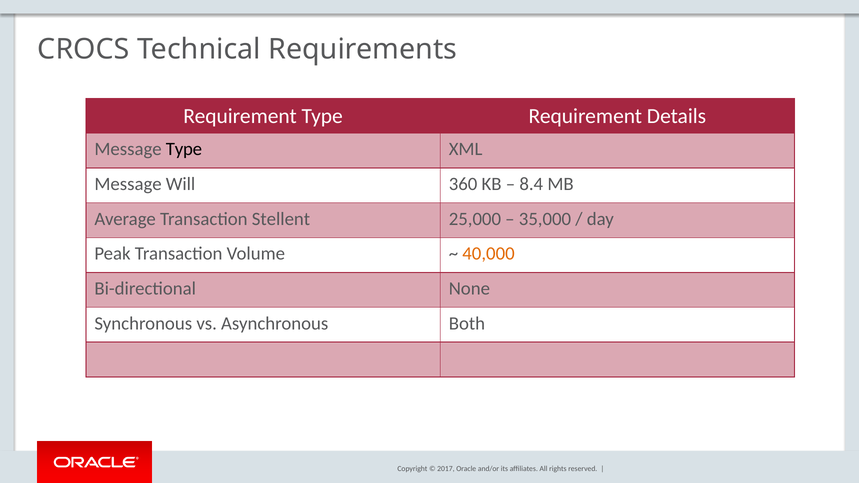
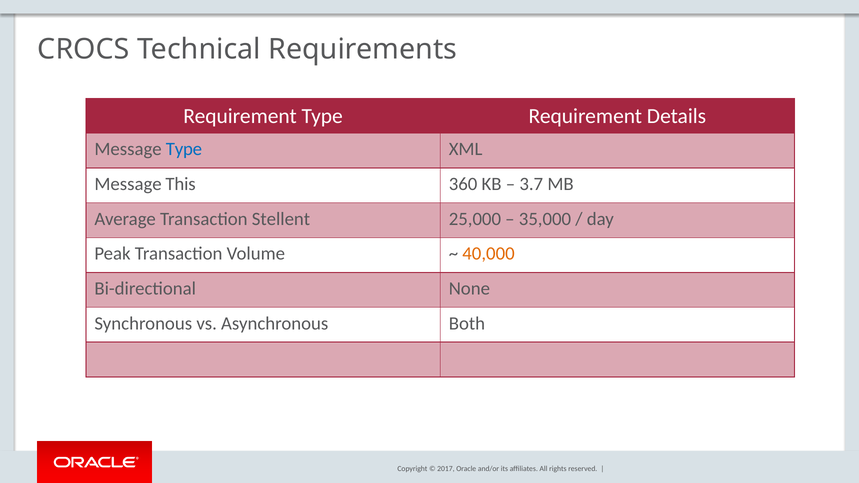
Type colour: black -> blue (184, 149)
Will: Will -> This (181, 184)
8.4: 8.4 -> 3.7 (531, 184)
